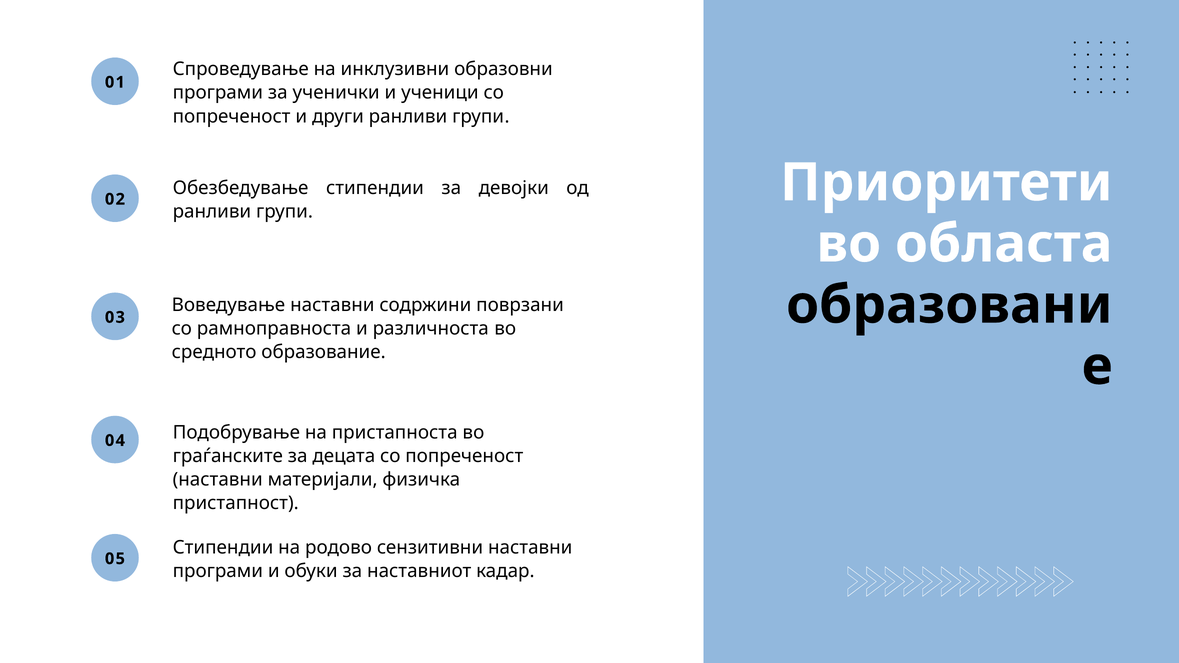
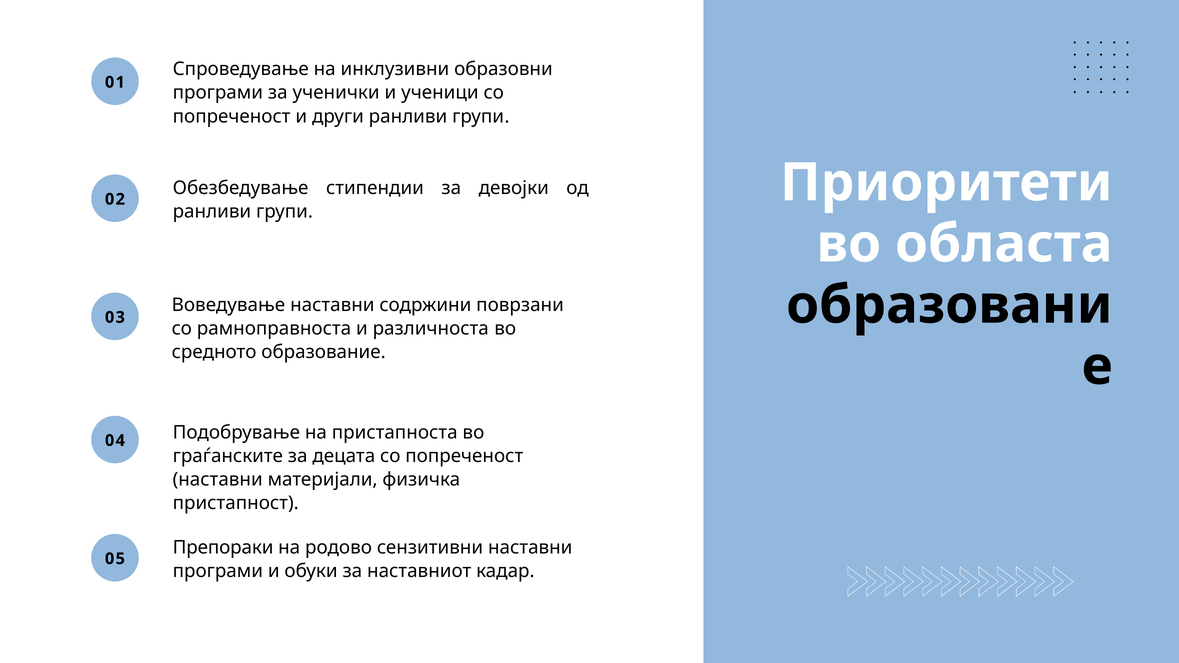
Стипендии: Стипендии -> Препораки (223, 548)
